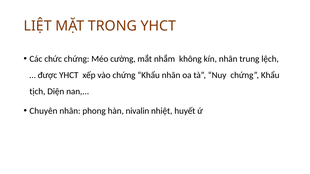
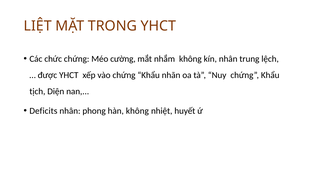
Chuyên: Chuyên -> Deficits (43, 111)
hàn nivalin: nivalin -> không (137, 111)
